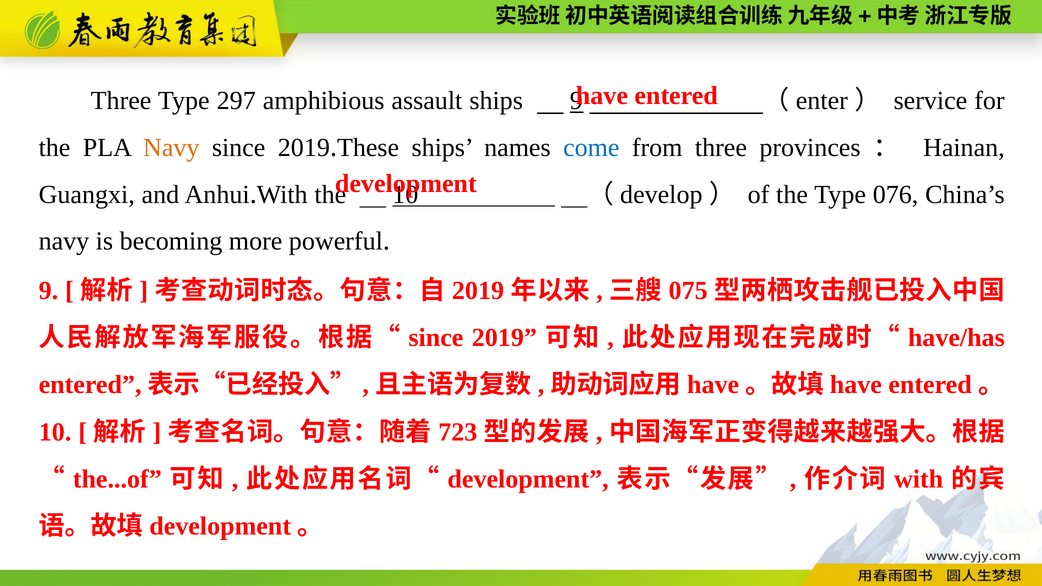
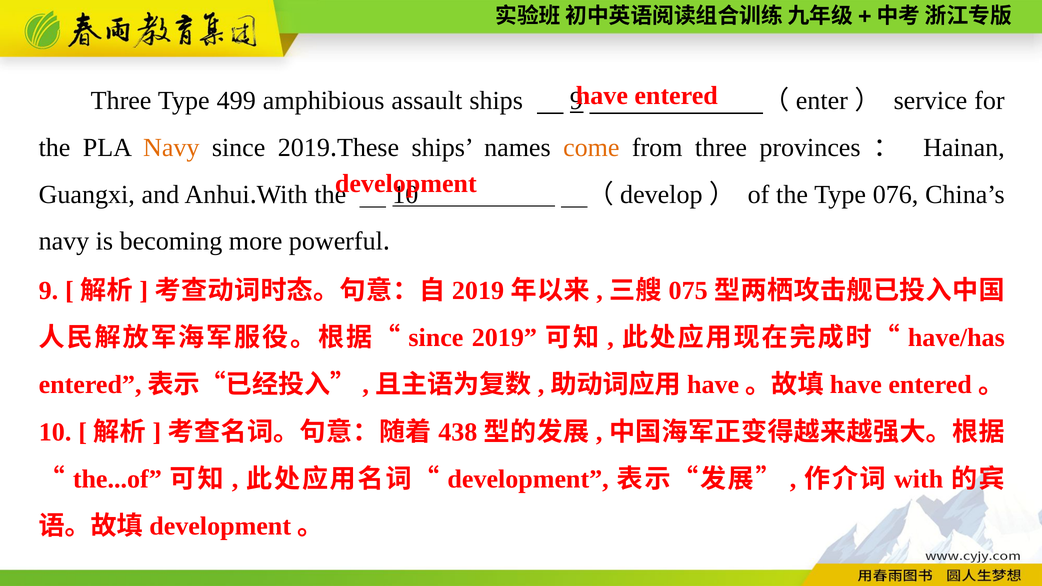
297: 297 -> 499 (236, 101)
come colour: blue -> orange (591, 148)
723: 723 -> 438 (458, 432)
